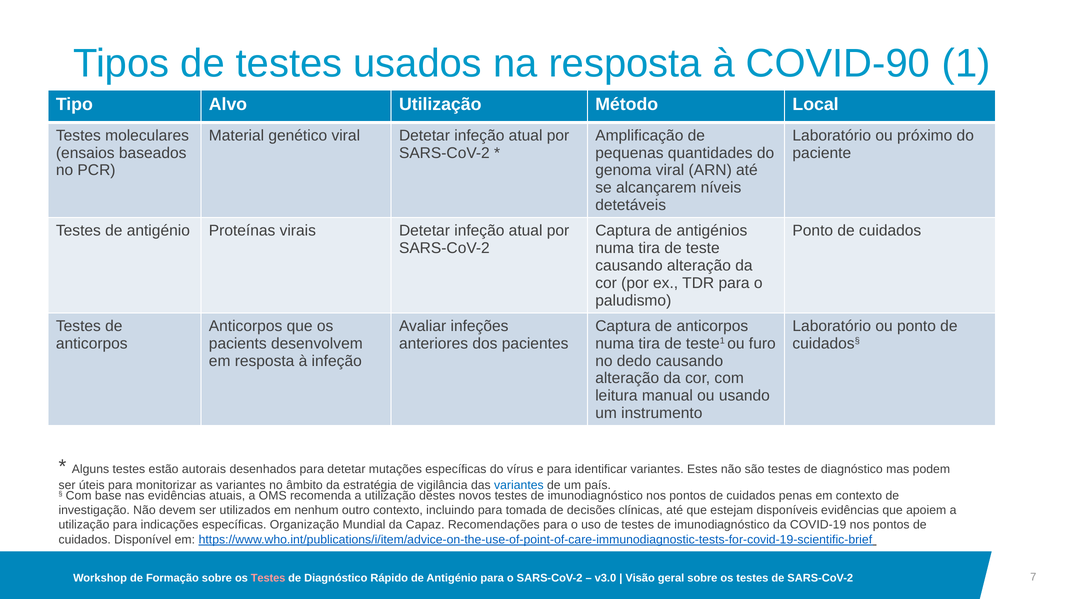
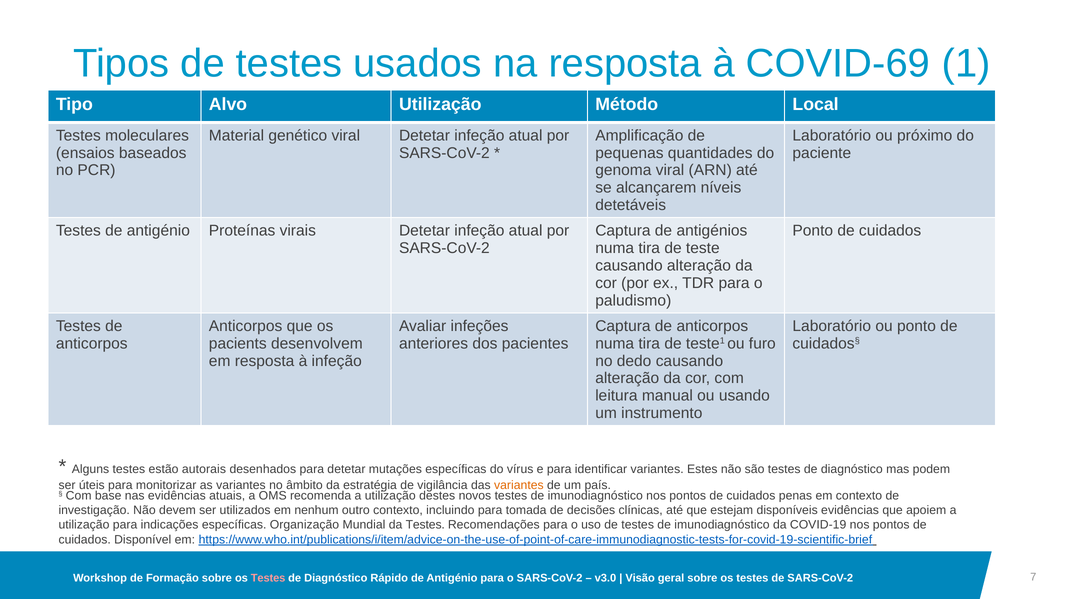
COVID-90: COVID-90 -> COVID-69 (838, 63)
variantes colour: blue -> orange (519, 485)
da Capaz: Capaz -> Testes (425, 525)
